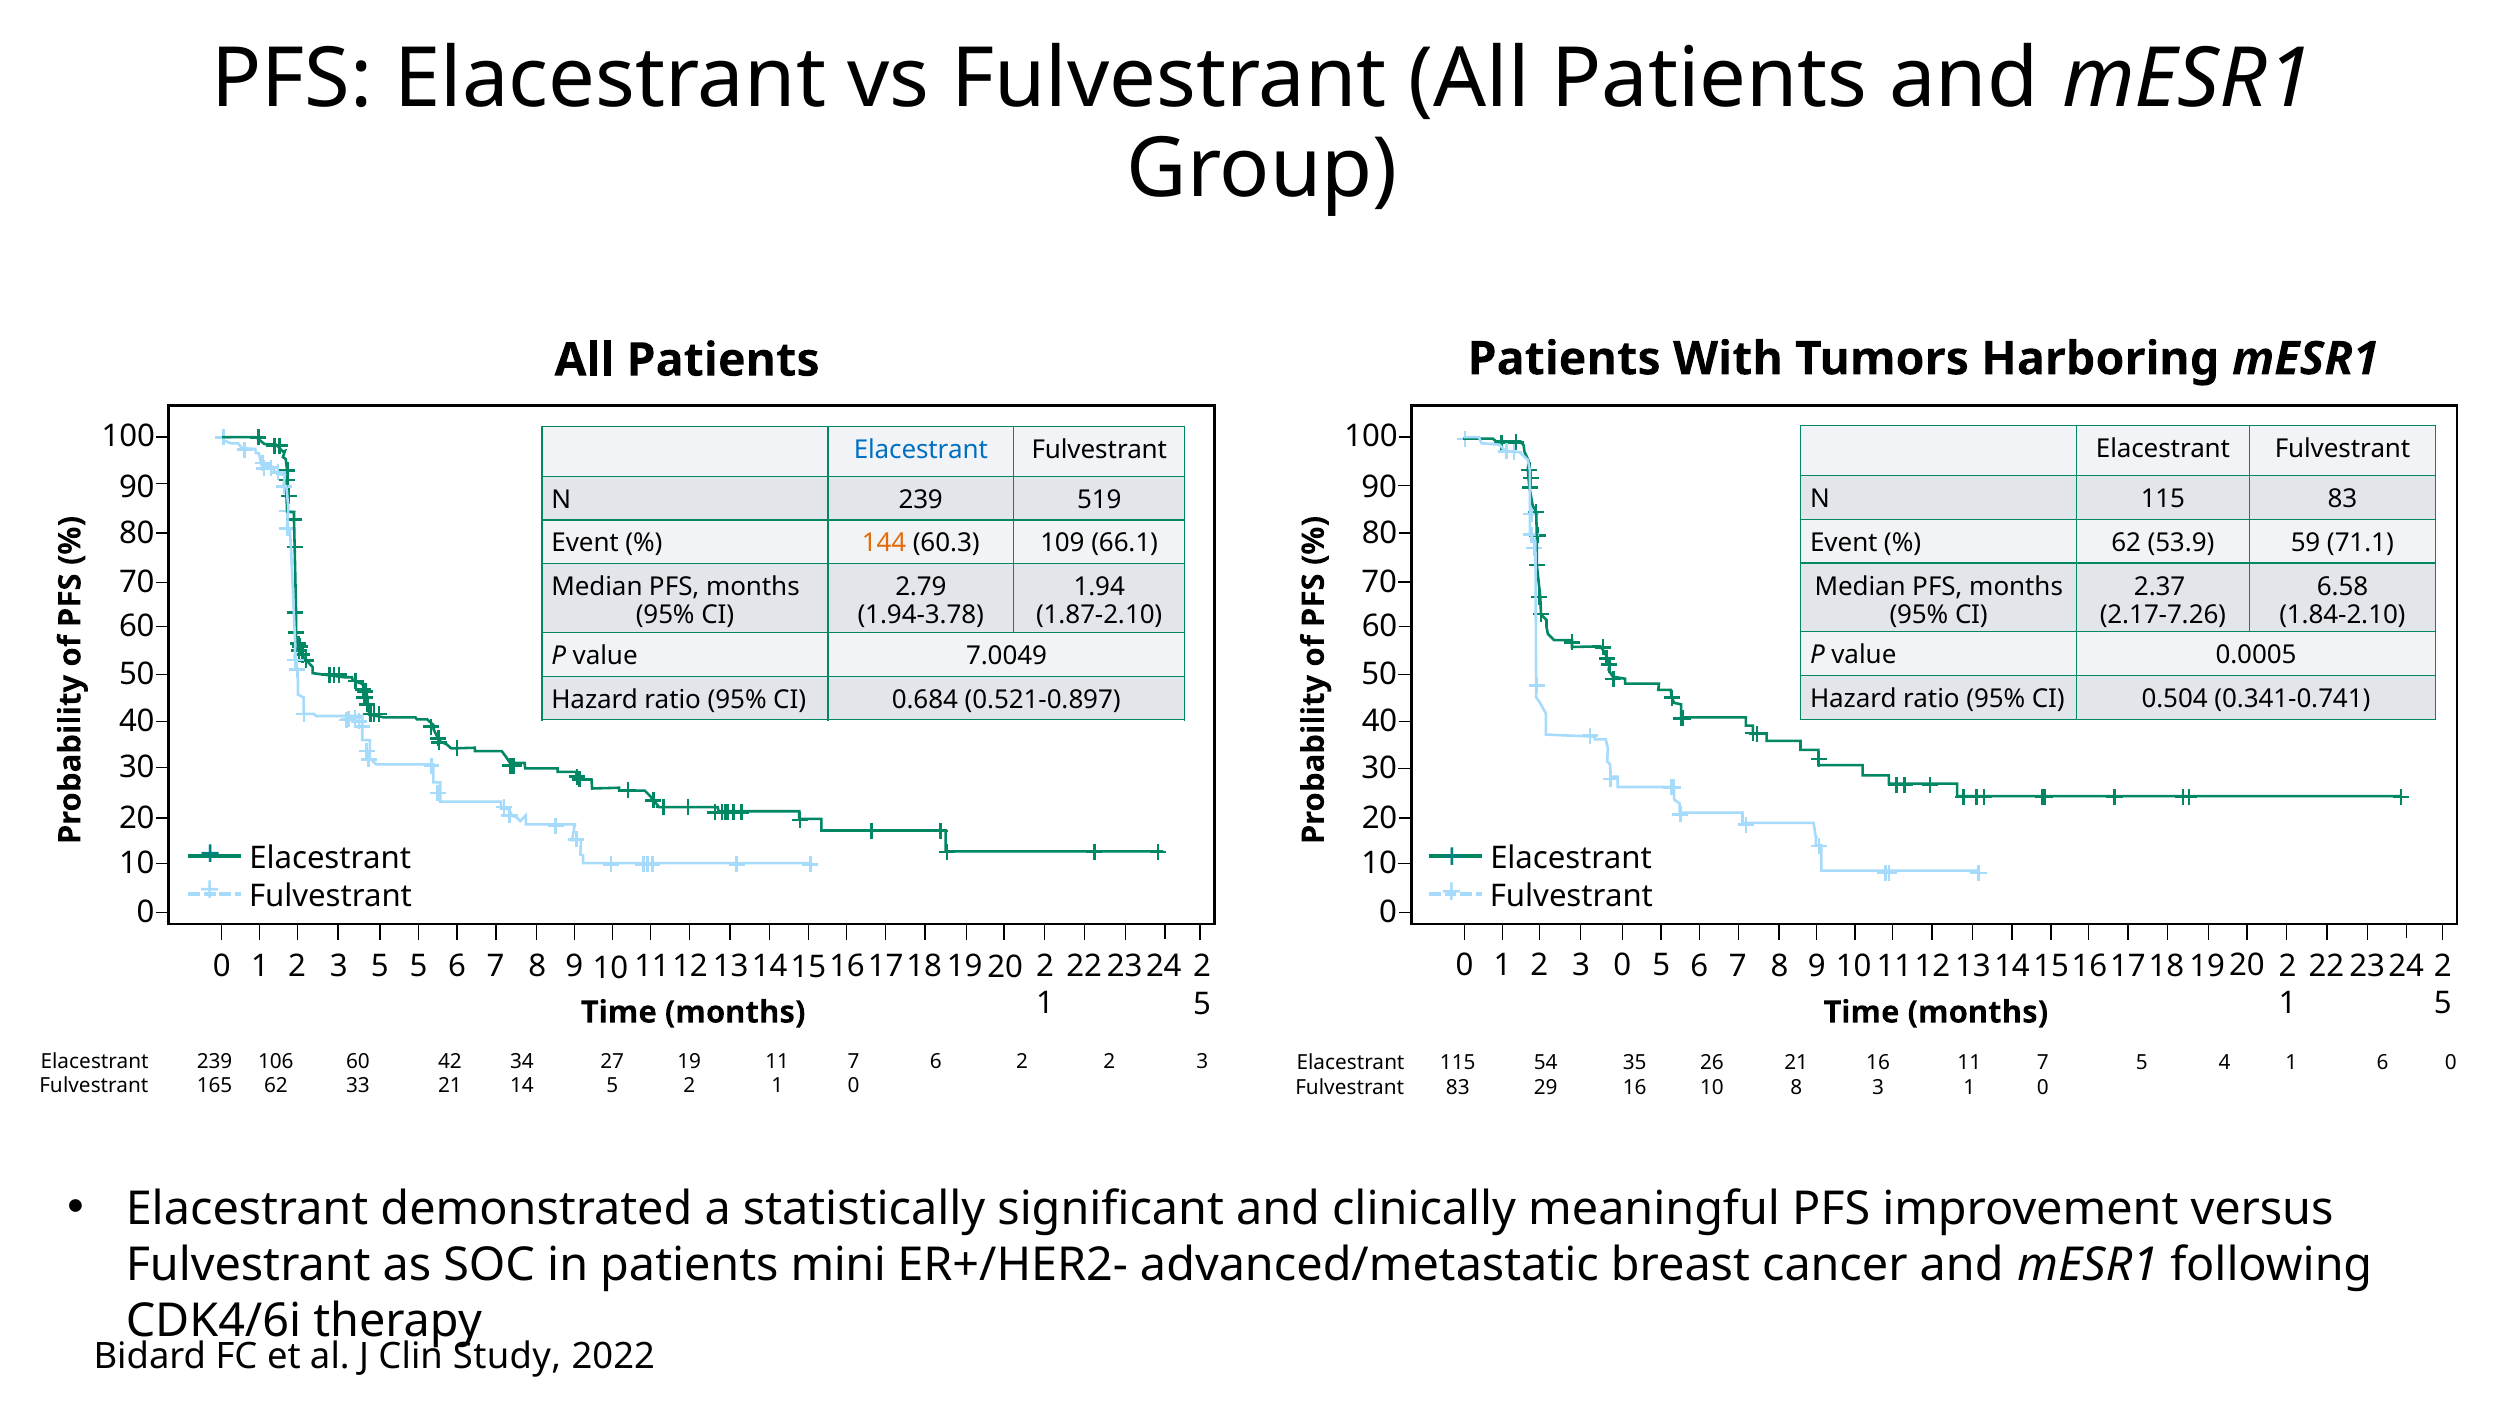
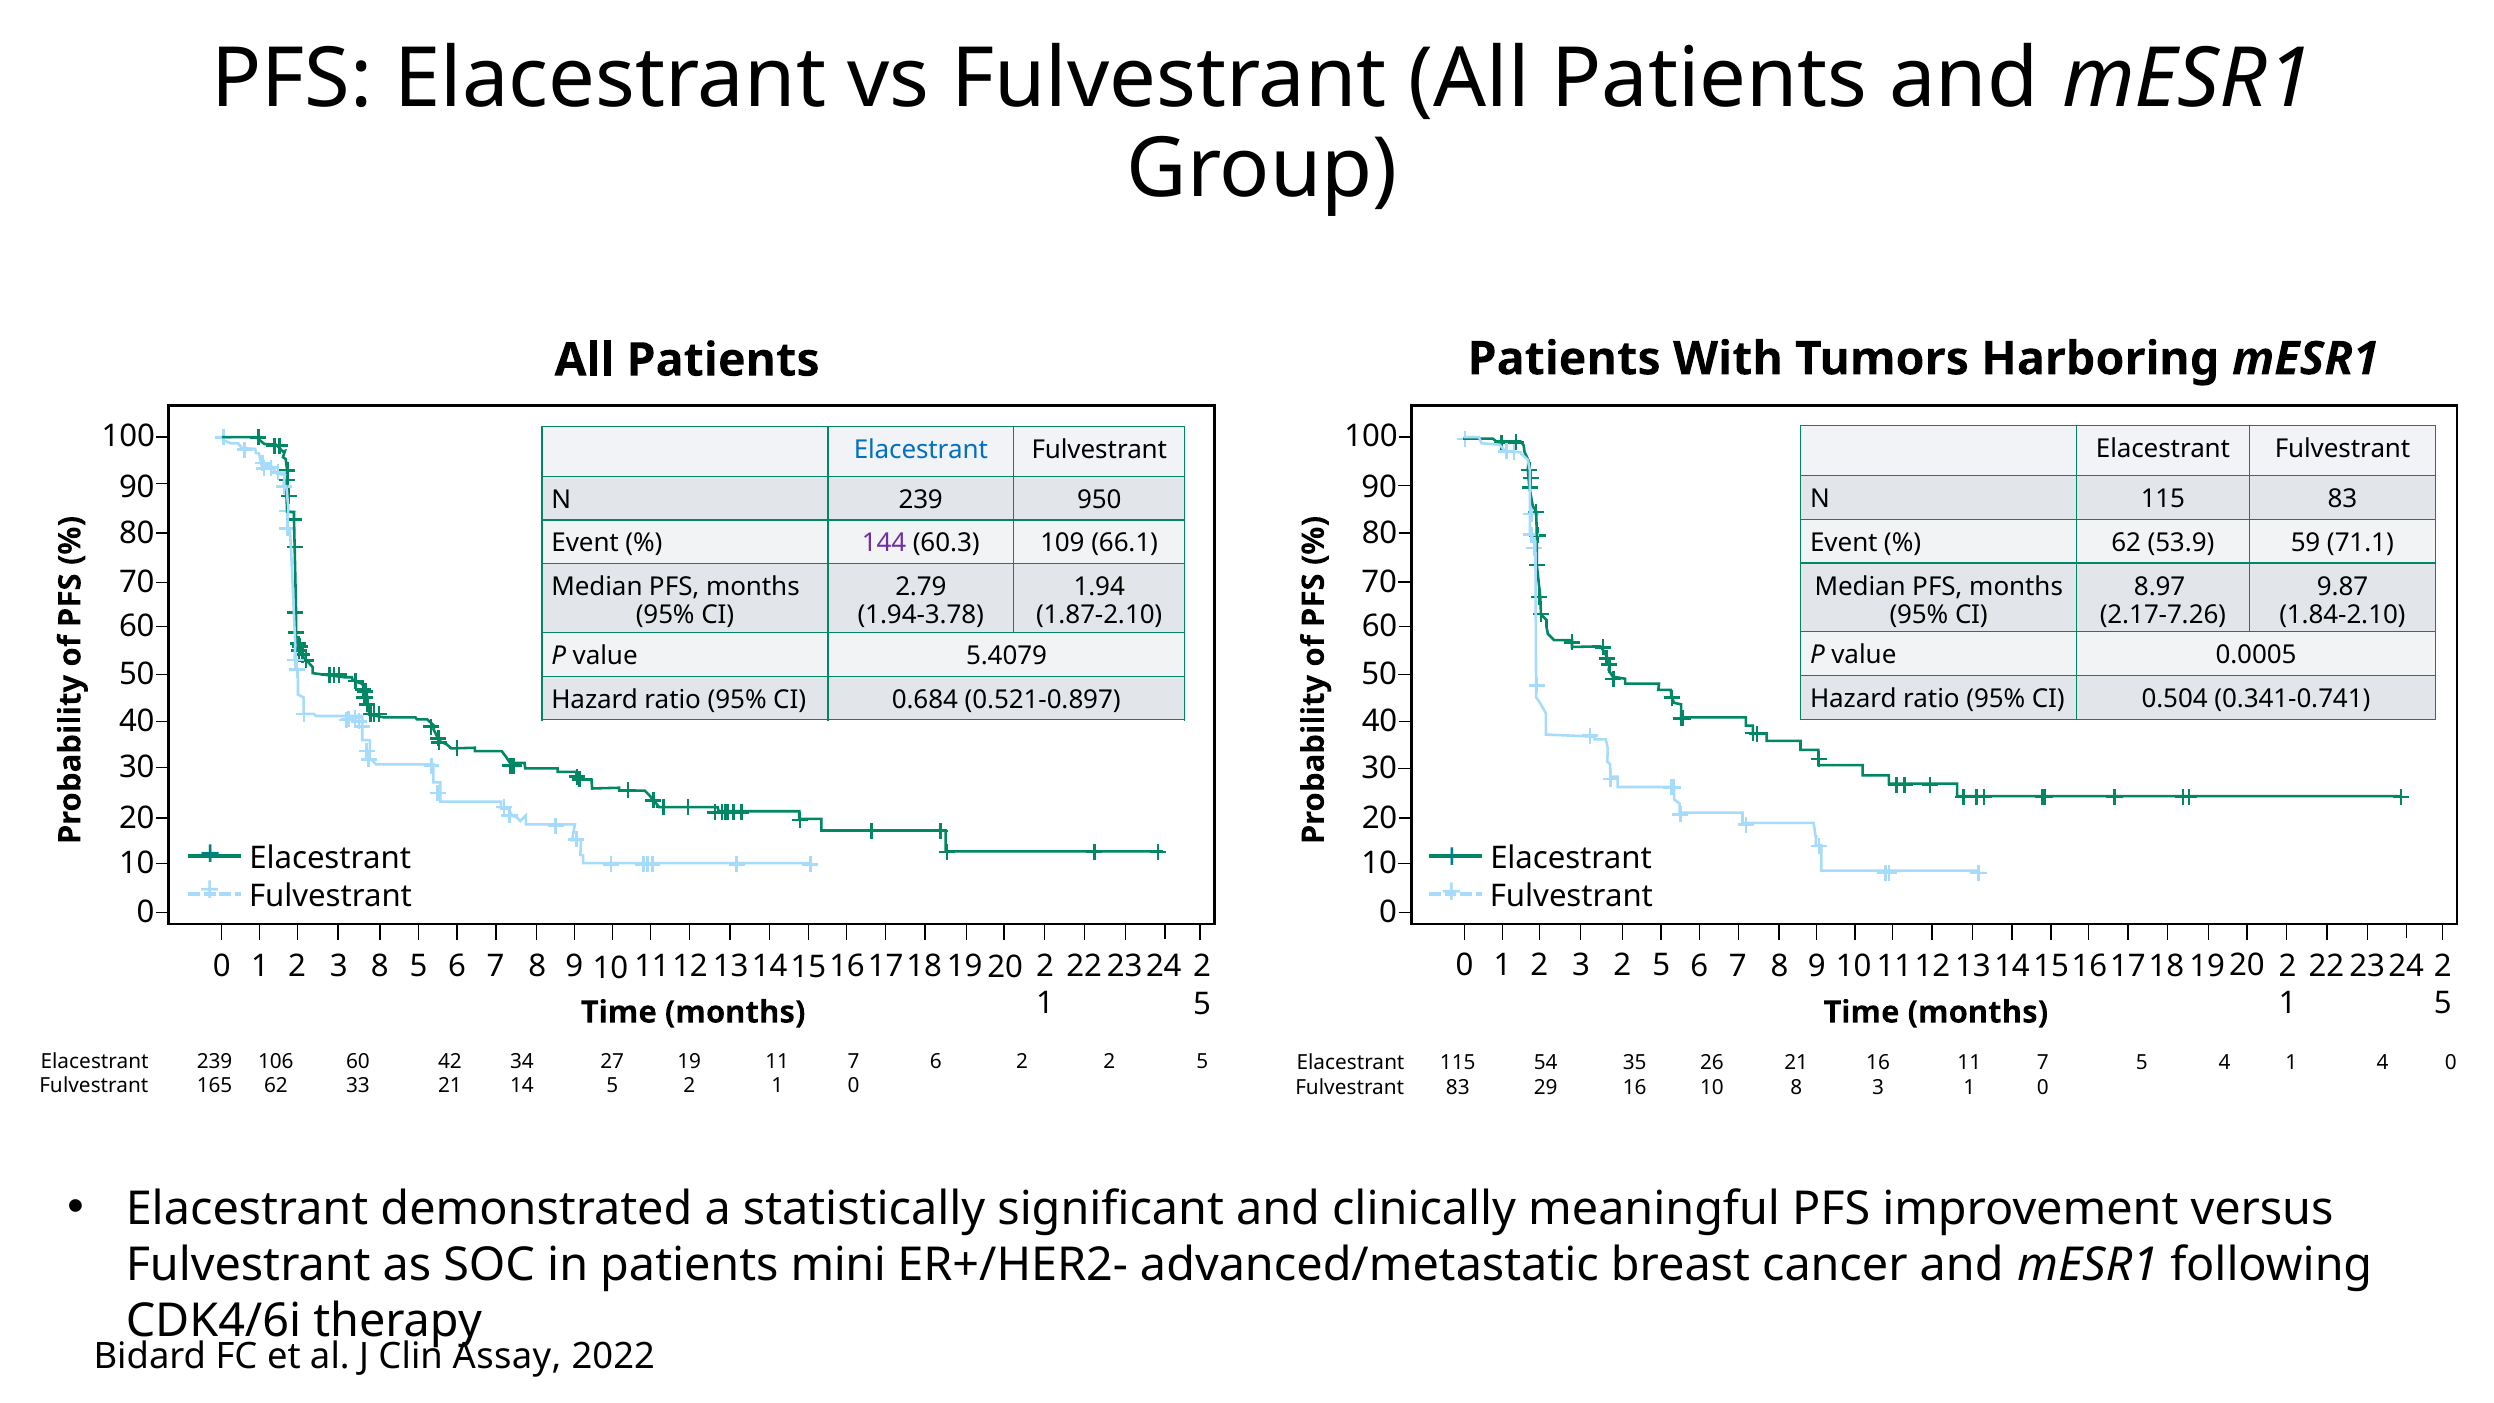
519: 519 -> 950 (1099, 500)
144 colour: orange -> purple (884, 543)
2.37: 2.37 -> 8.97 (2160, 586)
6.58: 6.58 -> 9.87 (2343, 586)
7.0049: 7.0049 -> 5.4079 (1007, 656)
3 5: 5 -> 8 (380, 966)
3 0: 0 -> 2 (1622, 965)
2 2 3: 3 -> 5 (1202, 1061)
1 6: 6 -> 4 (2383, 1063)
Study: Study -> Assay (507, 1356)
